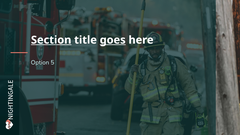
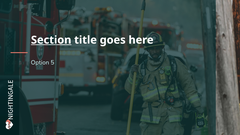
goes underline: present -> none (113, 40)
